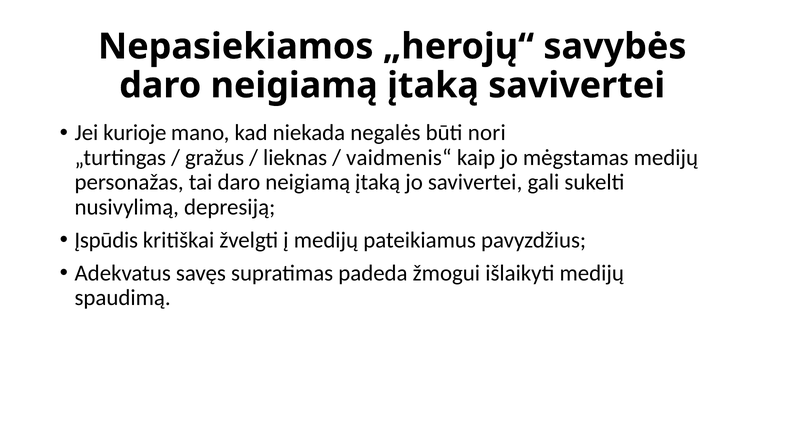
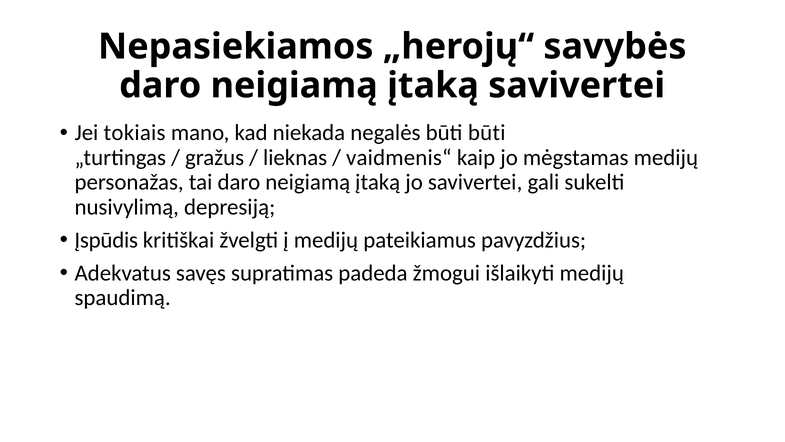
kurioje: kurioje -> tokiais (135, 133)
būti nori: nori -> būti (487, 133)
